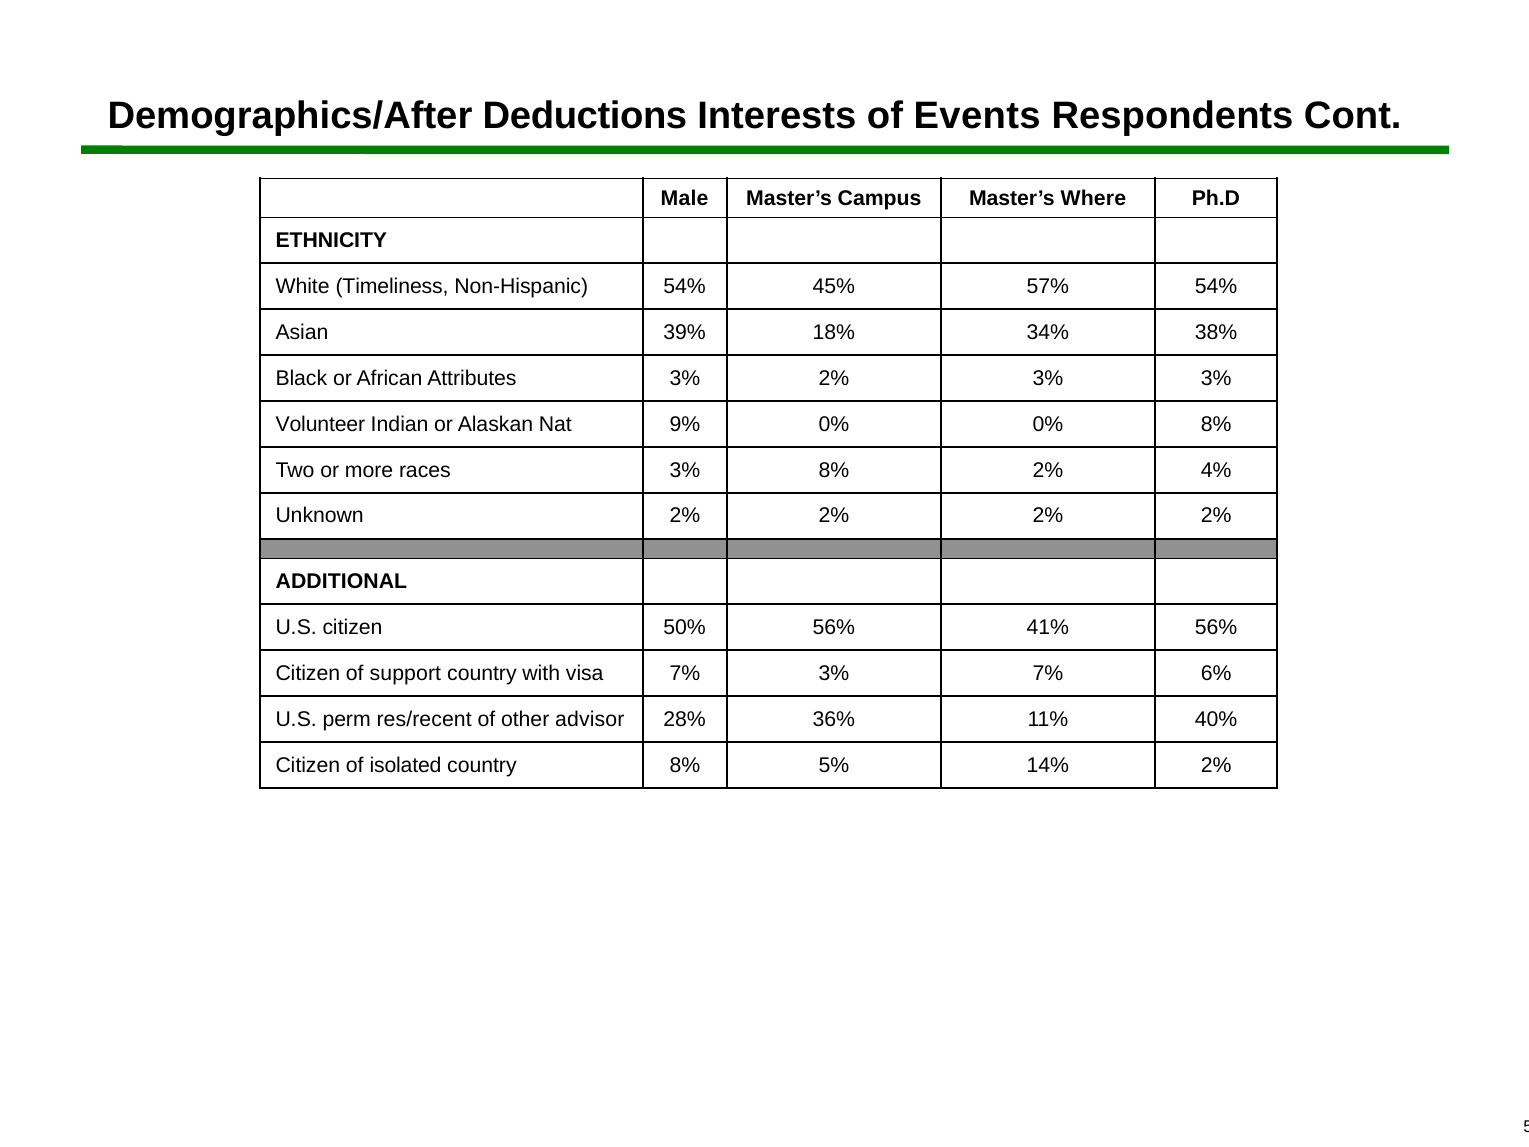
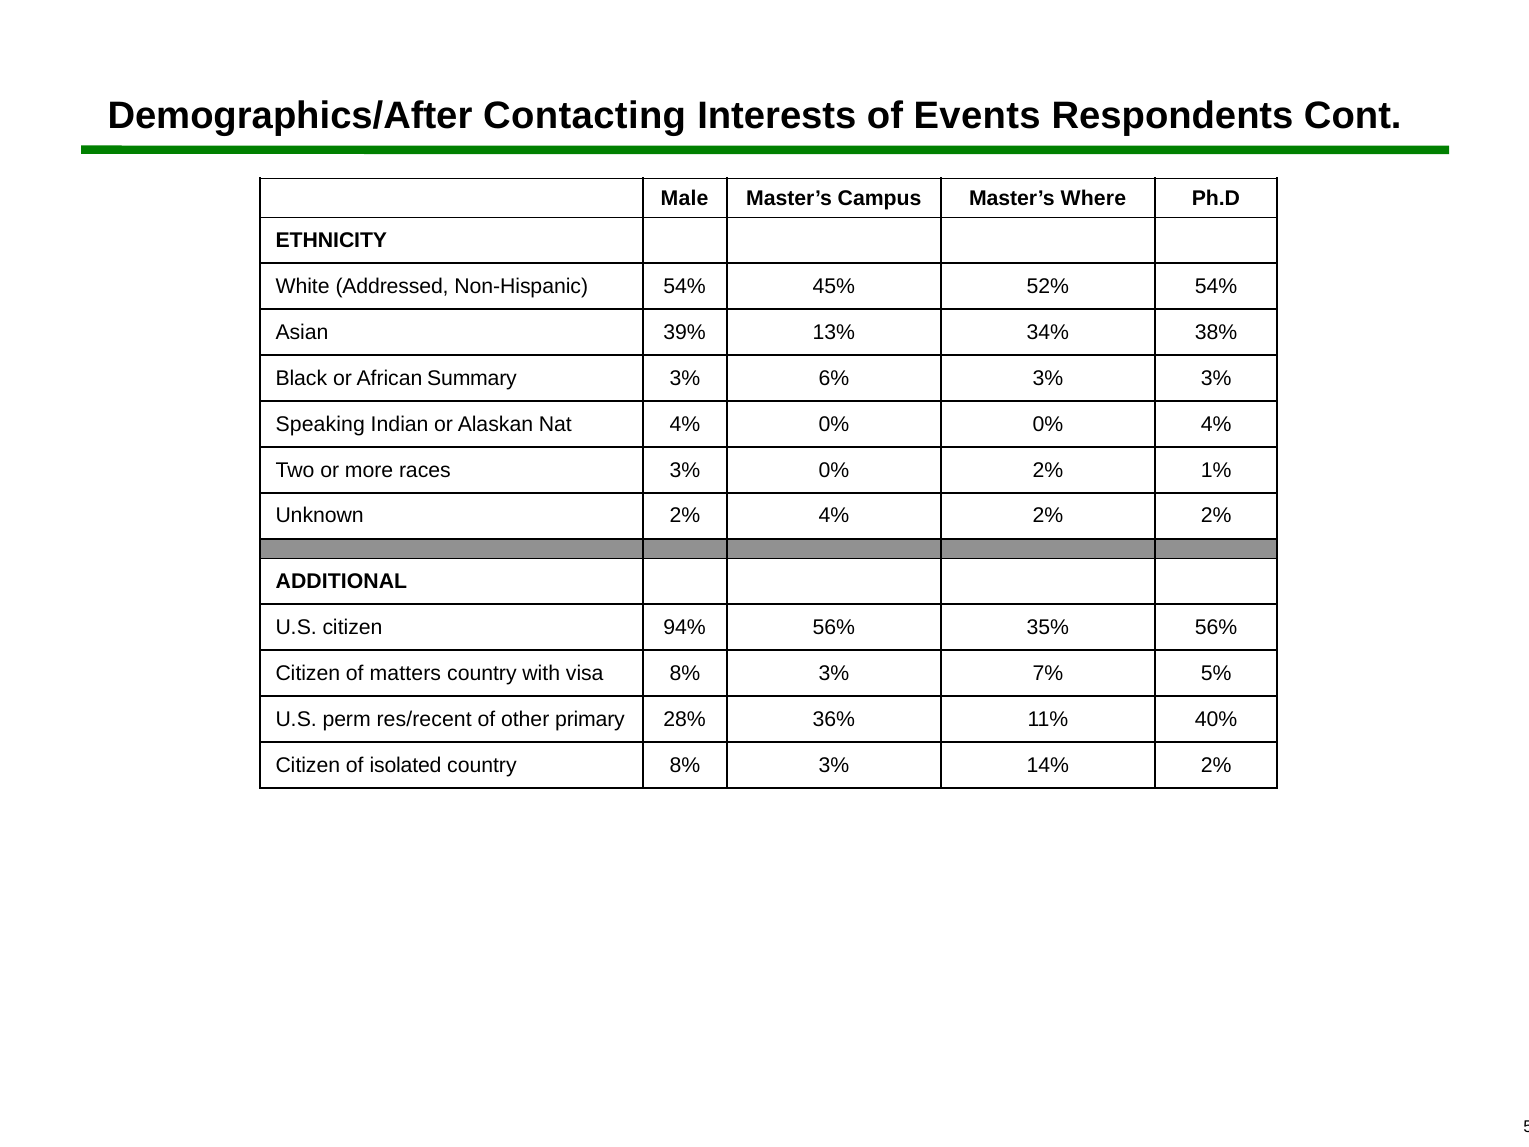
Deductions: Deductions -> Contacting (585, 116)
Timeliness: Timeliness -> Addressed (392, 287)
57%: 57% -> 52% (1048, 287)
18%: 18% -> 13% (834, 332)
Attributes: Attributes -> Summary (472, 378)
3% 2%: 2% -> 6% (834, 378)
Volunteer: Volunteer -> Speaking (320, 424)
Nat 9%: 9% -> 4% (685, 424)
0% 8%: 8% -> 4% (1216, 424)
3% 8%: 8% -> 0% (834, 470)
4%: 4% -> 1% (1216, 470)
Unknown 2% 2%: 2% -> 4% (834, 516)
50%: 50% -> 94% (685, 627)
41%: 41% -> 35% (1048, 627)
support: support -> matters (405, 673)
visa 7%: 7% -> 8% (685, 673)
6%: 6% -> 5% (1216, 673)
advisor: advisor -> primary (590, 719)
country 8% 5%: 5% -> 3% (834, 765)
